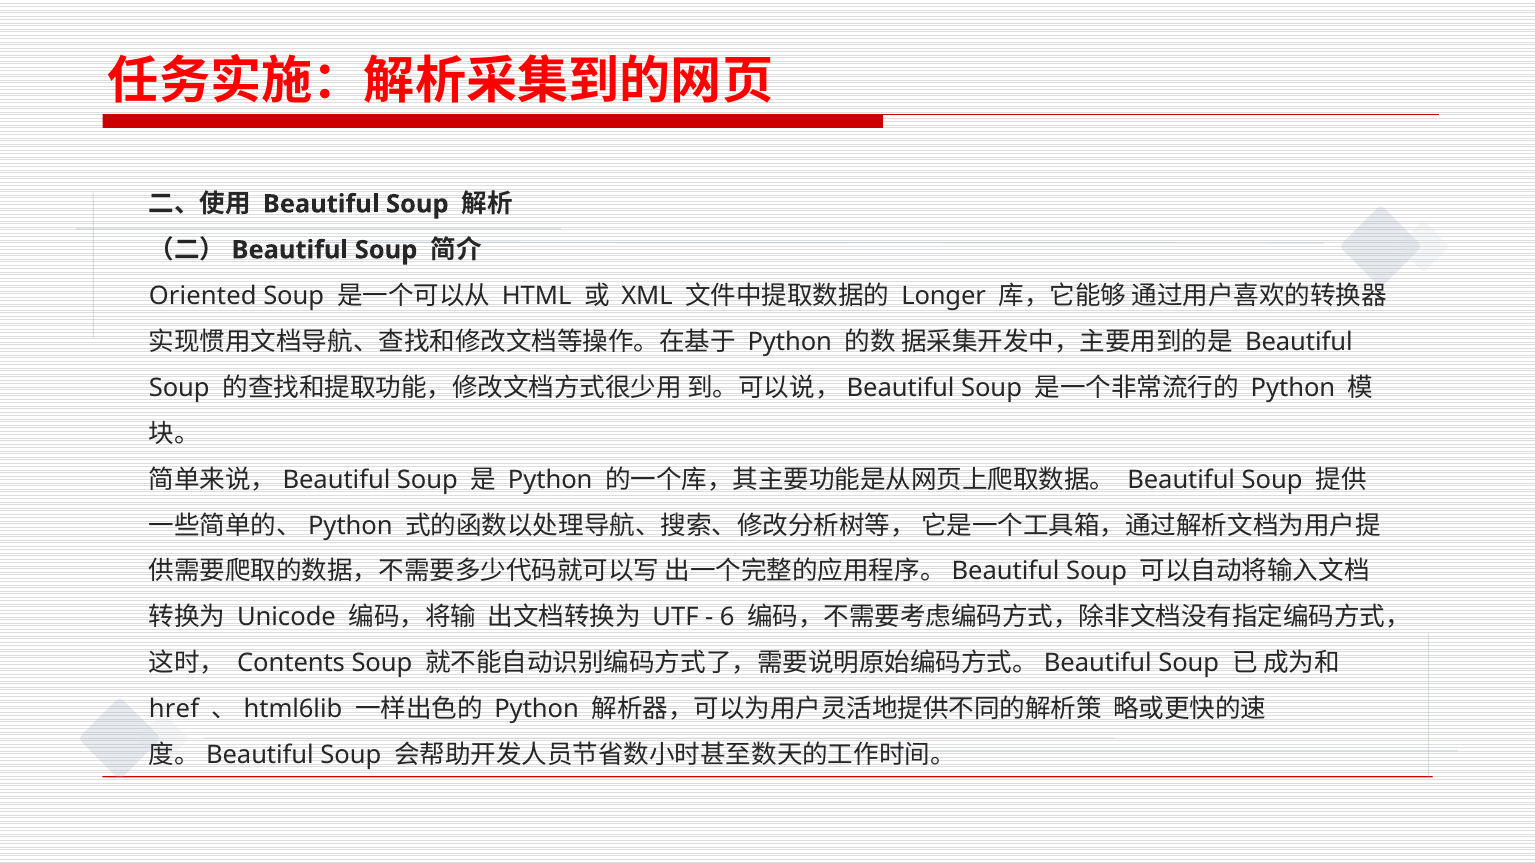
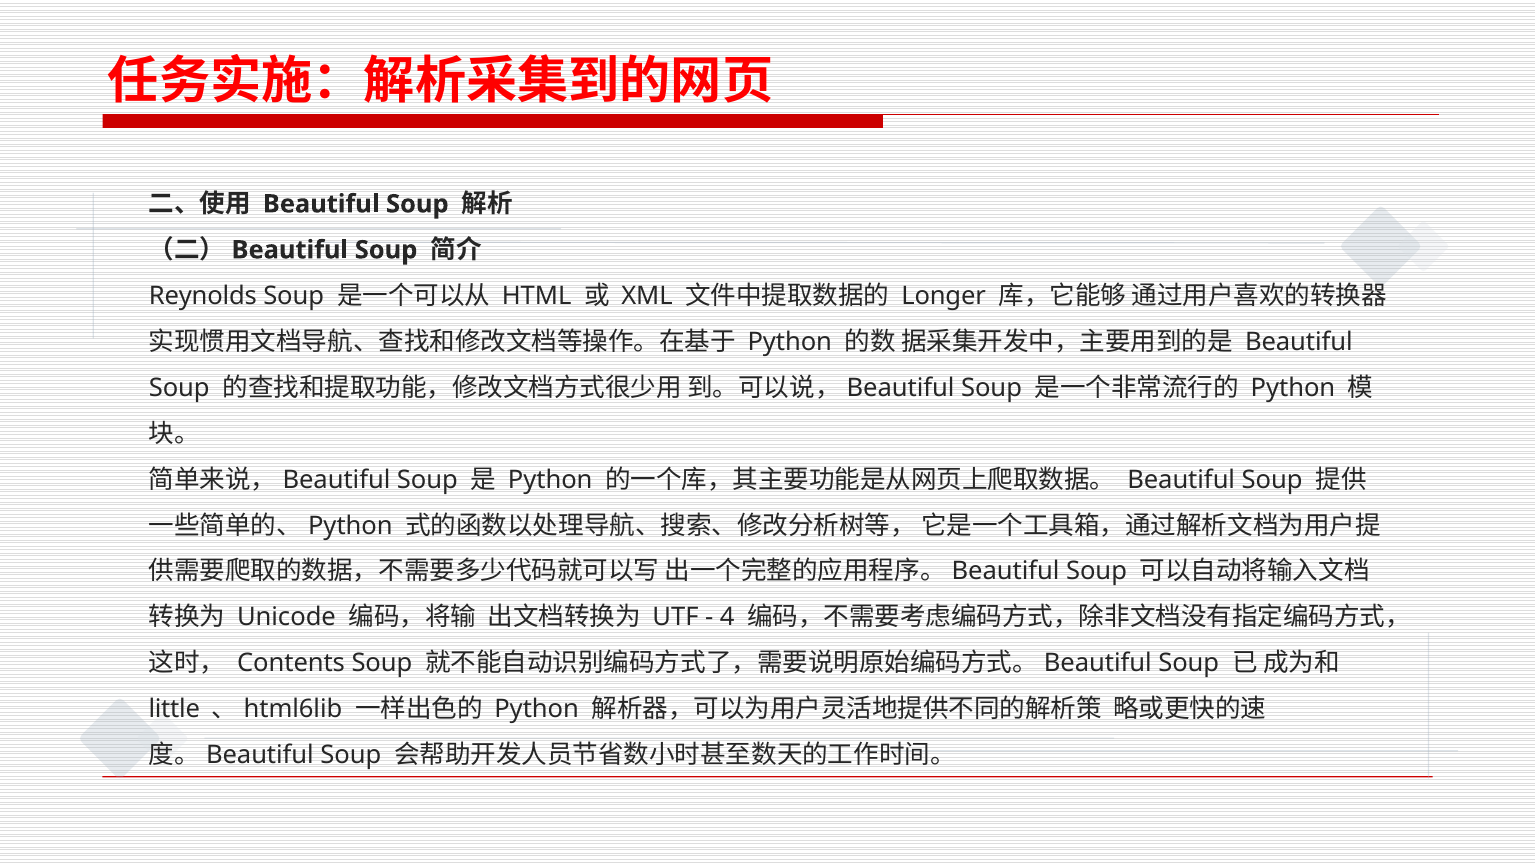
Oriented: Oriented -> Reynolds (203, 296)
6: 6 -> 4 (727, 618)
href: href -> little (174, 710)
